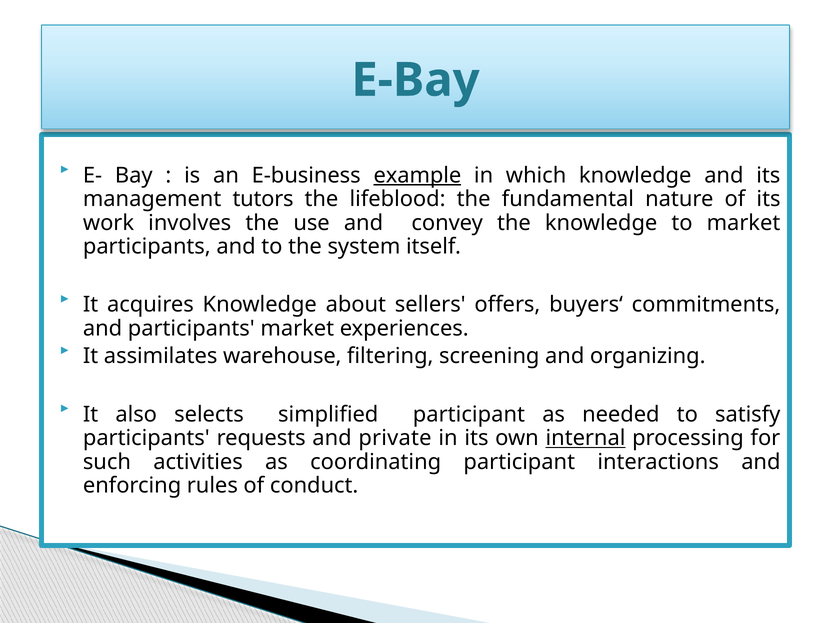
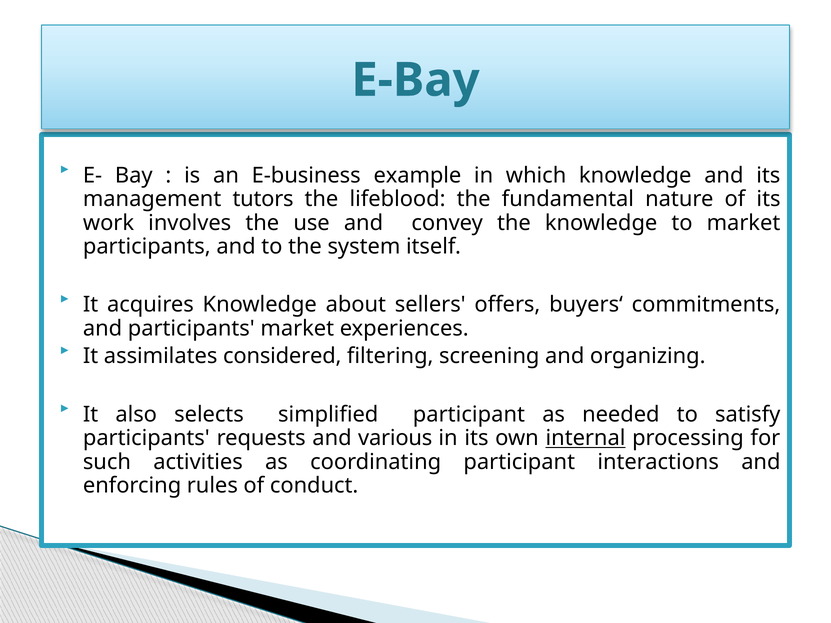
example underline: present -> none (417, 176)
warehouse: warehouse -> considered (282, 356)
private: private -> various (395, 438)
